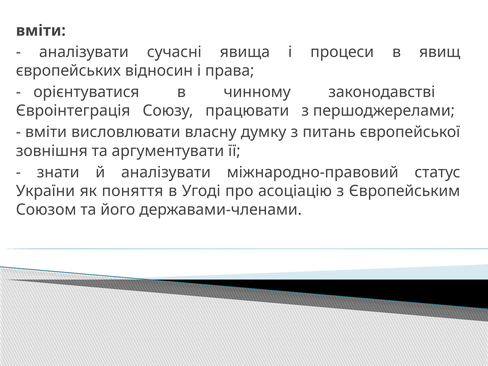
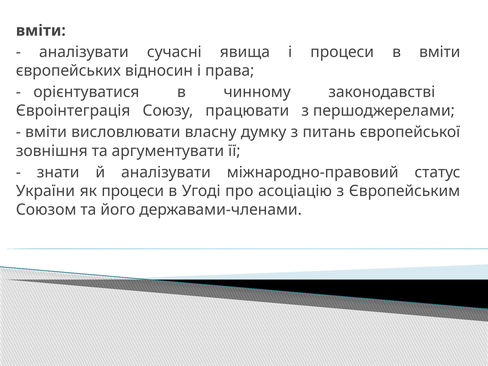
в явищ: явищ -> вміти (440, 52)
як поняття: поняття -> процеси (133, 191)
